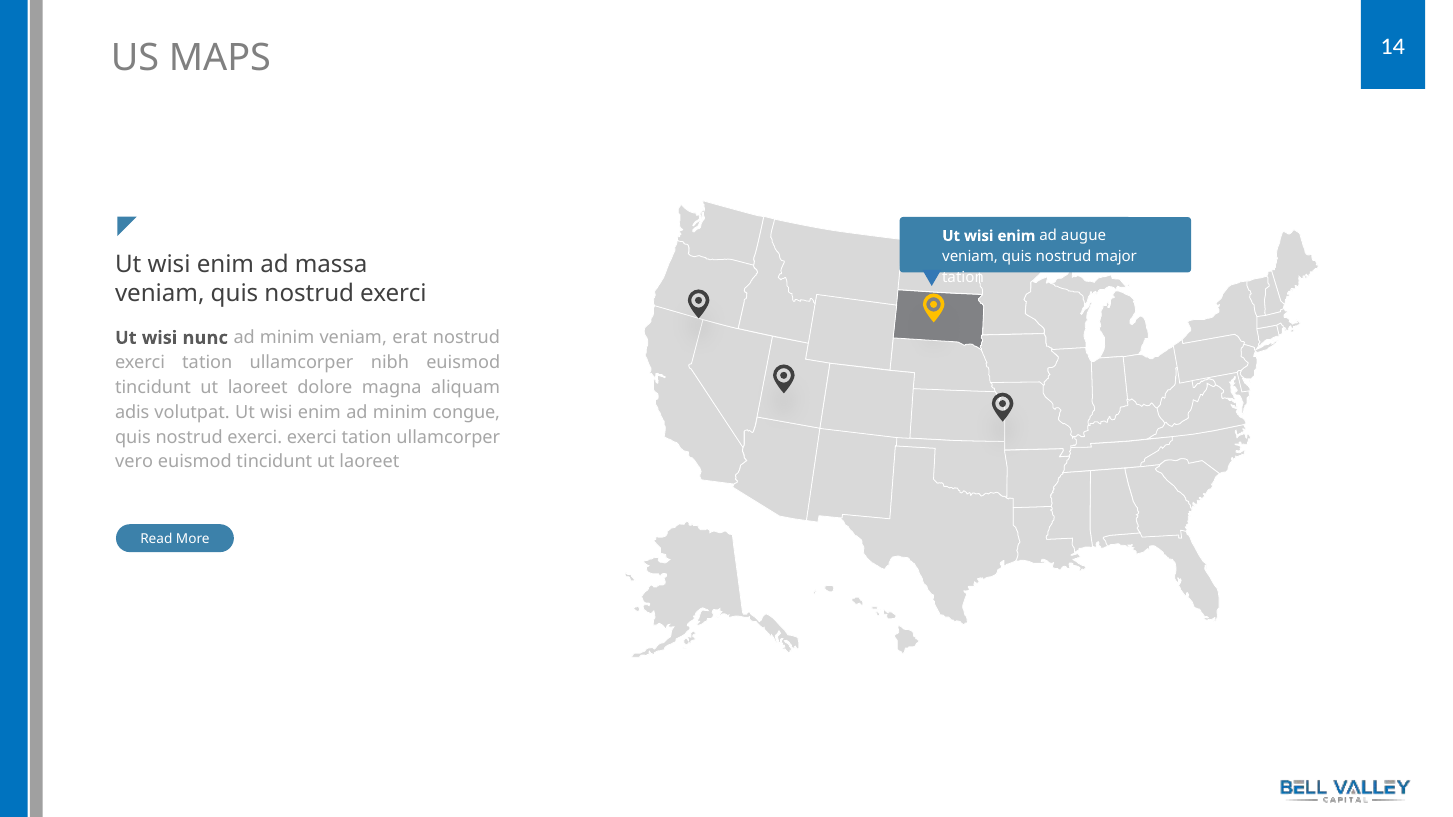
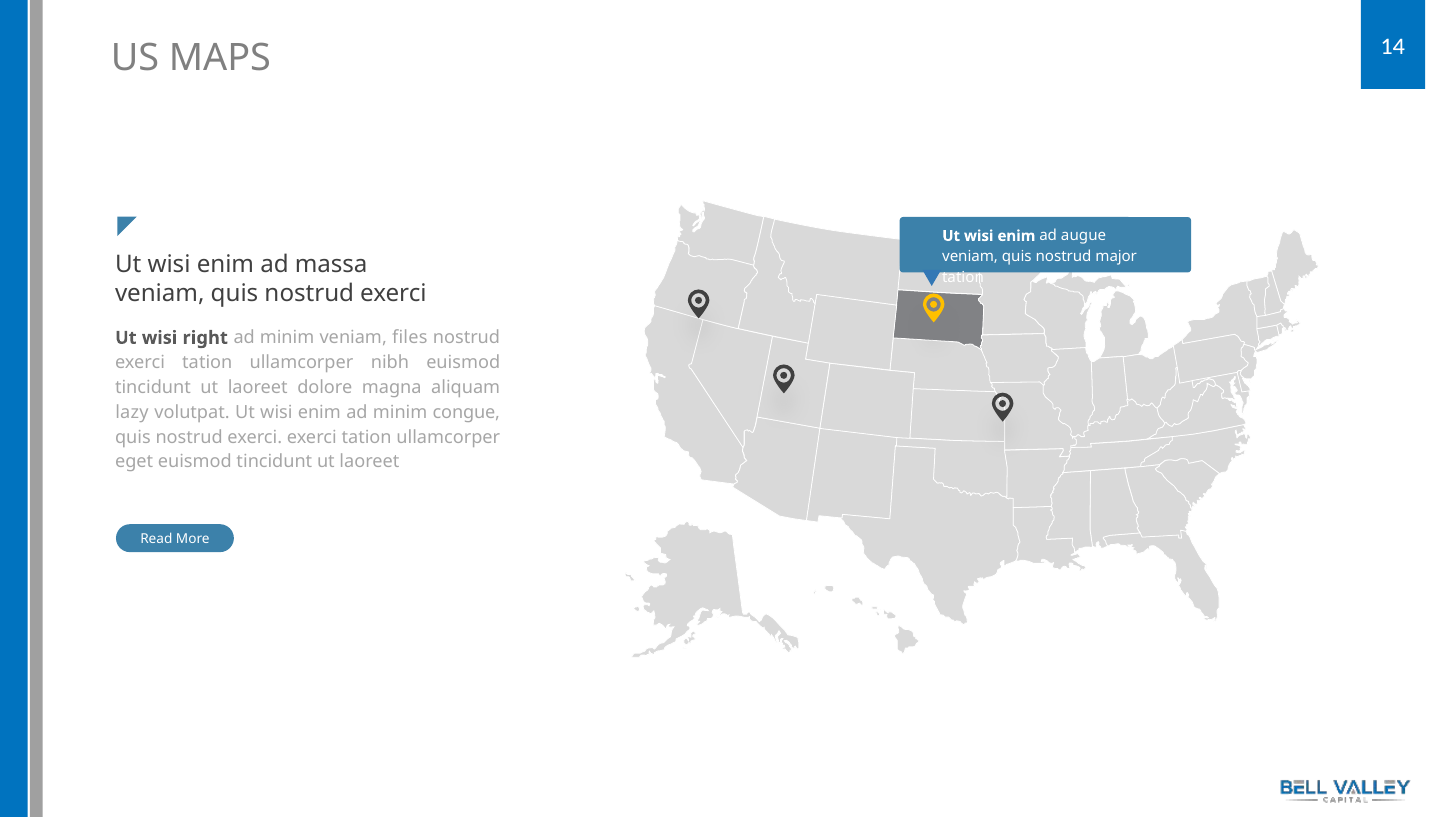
nunc: nunc -> right (205, 338)
erat: erat -> files (410, 338)
adis: adis -> lazy (132, 412)
vero: vero -> eget (134, 462)
